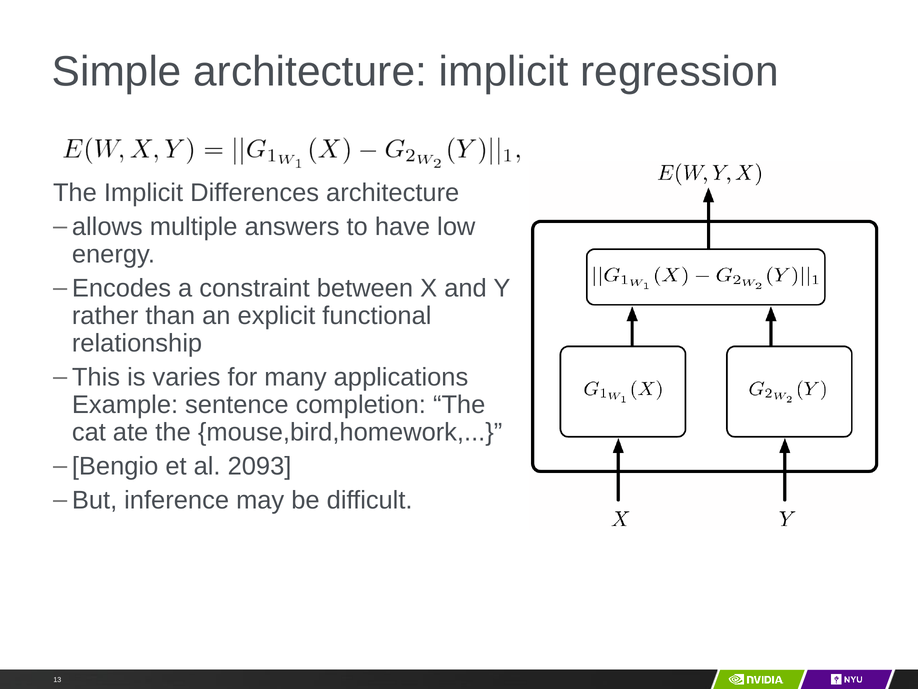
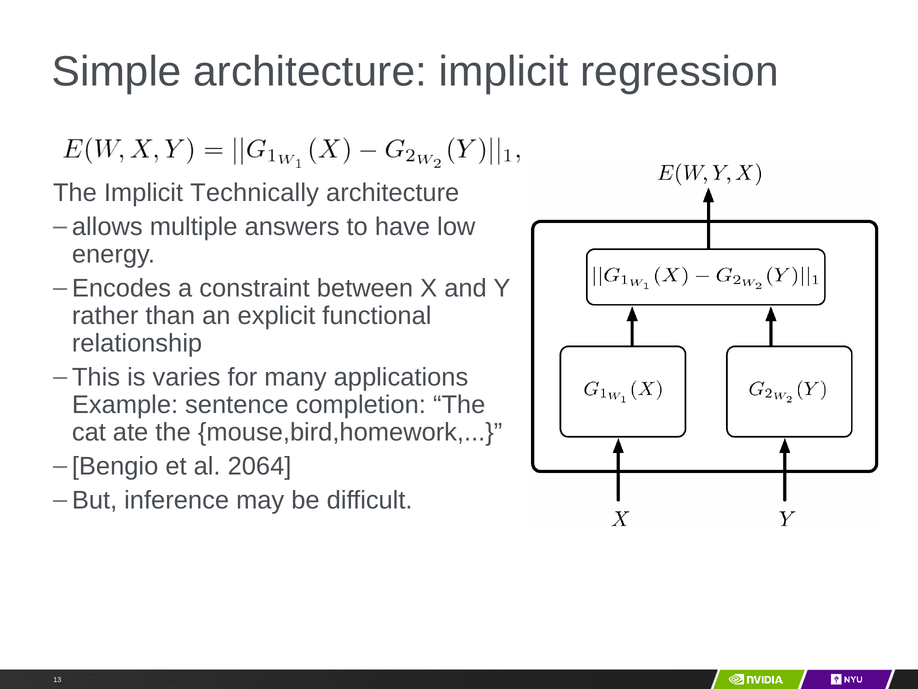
Differences: Differences -> Technically (255, 193)
2093: 2093 -> 2064 (260, 466)
